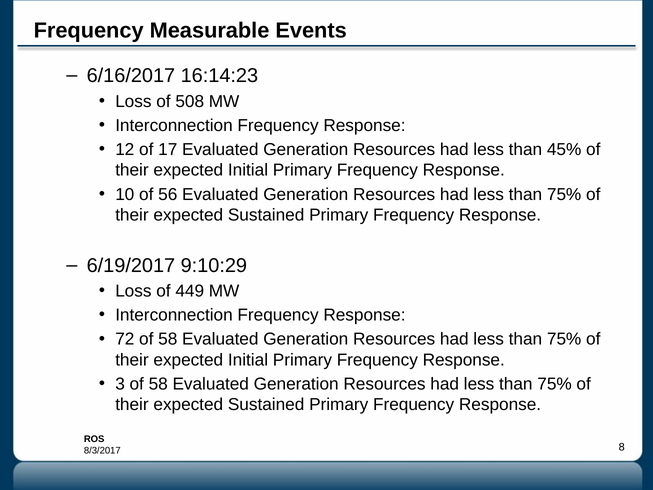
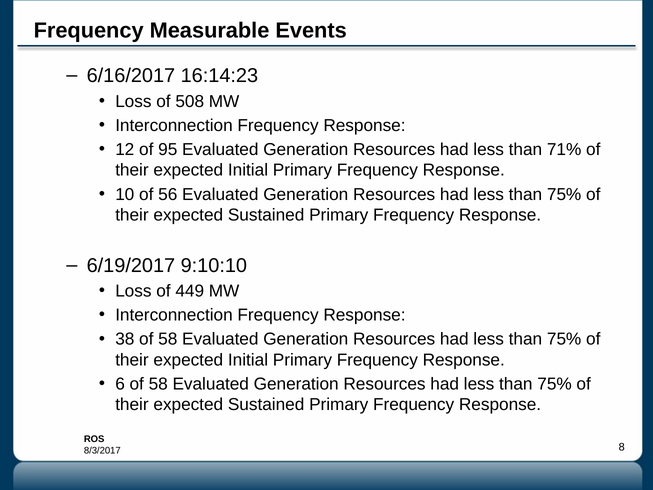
17: 17 -> 95 (168, 149)
45%: 45% -> 71% (564, 149)
9:10:29: 9:10:29 -> 9:10:10 (214, 265)
72: 72 -> 38 (125, 339)
3: 3 -> 6 (120, 384)
